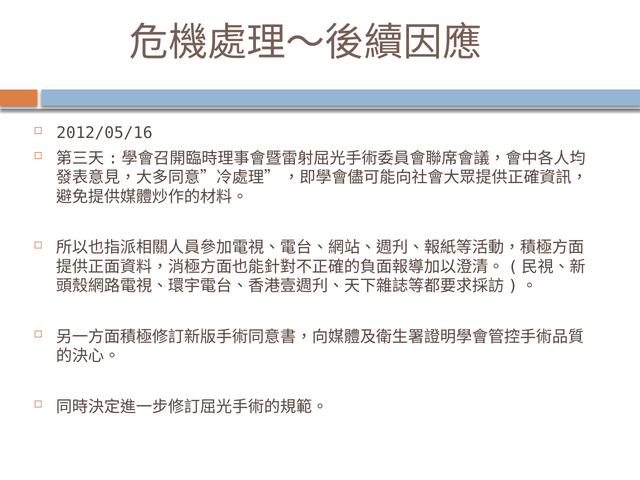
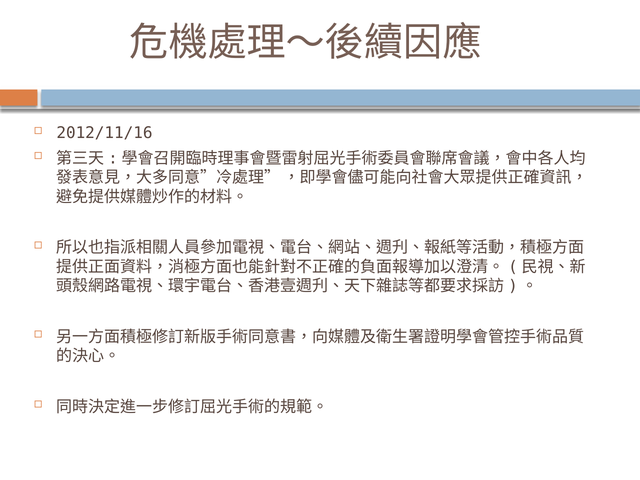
2012/05/16: 2012/05/16 -> 2012/11/16 (104, 133)
